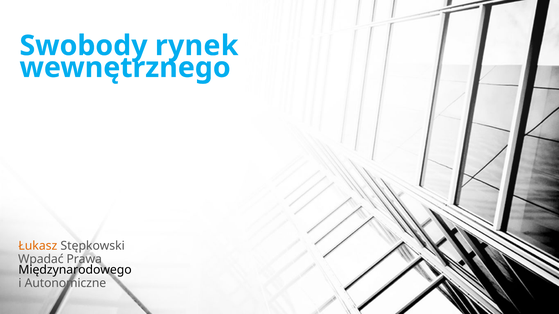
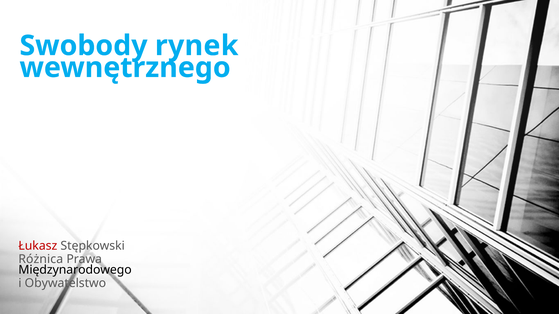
Łukasz colour: orange -> red (38, 246)
Wpadać: Wpadać -> Różnica (41, 260)
Autonomiczne: Autonomiczne -> Obywatelstwo (65, 284)
